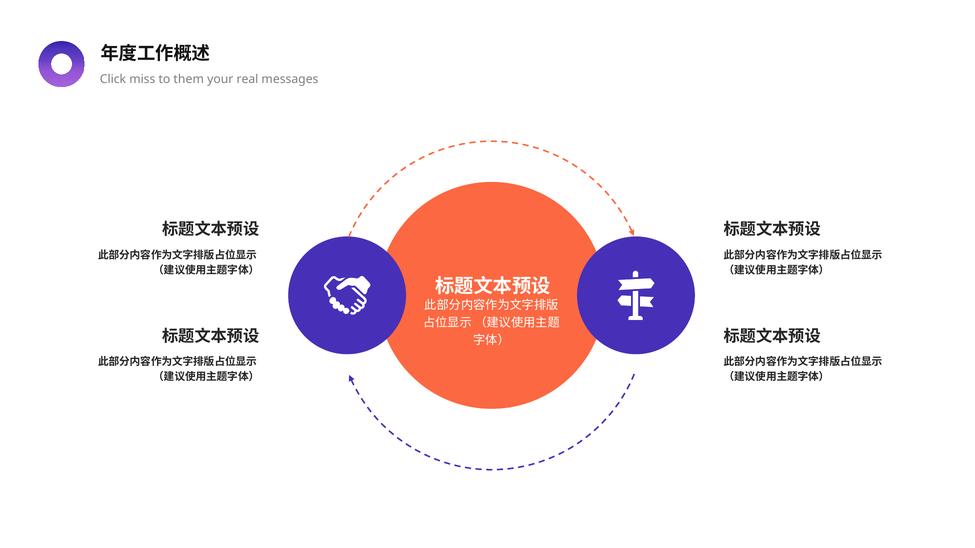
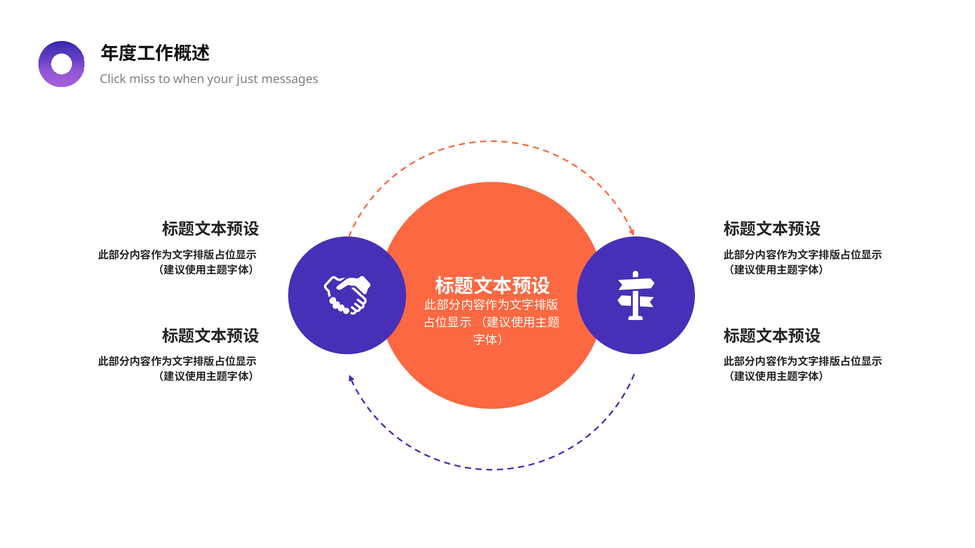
them: them -> when (189, 79)
real: real -> just (247, 79)
